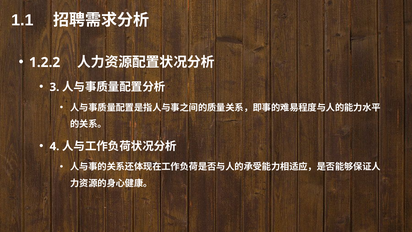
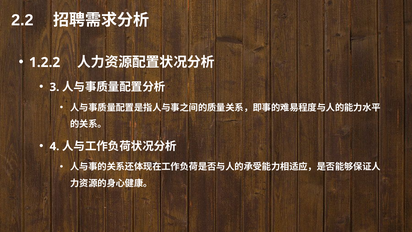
1.1: 1.1 -> 2.2 (22, 20)
